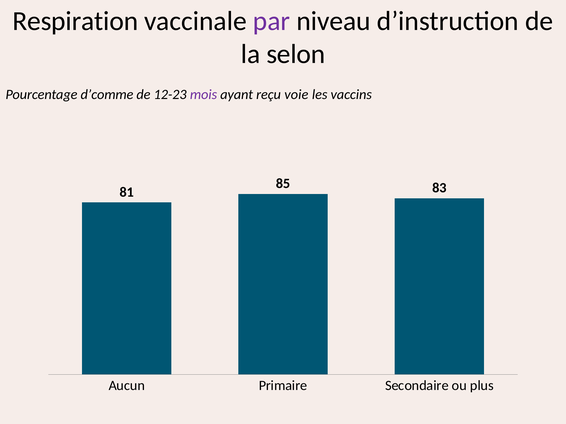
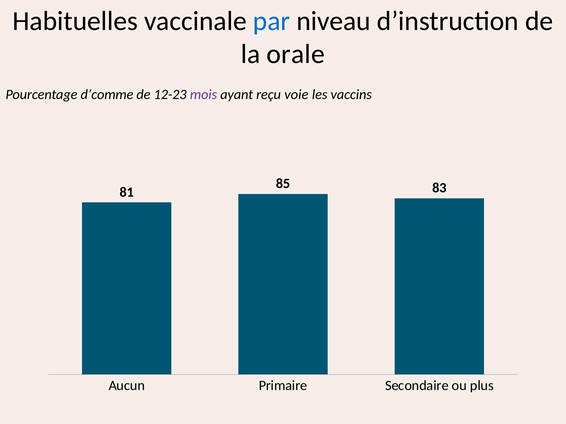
Respiration: Respiration -> Habituelles (75, 21)
par colour: purple -> blue (272, 21)
selon: selon -> orale (296, 54)
